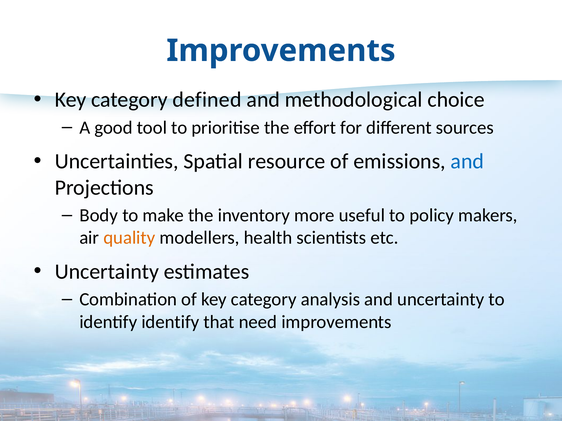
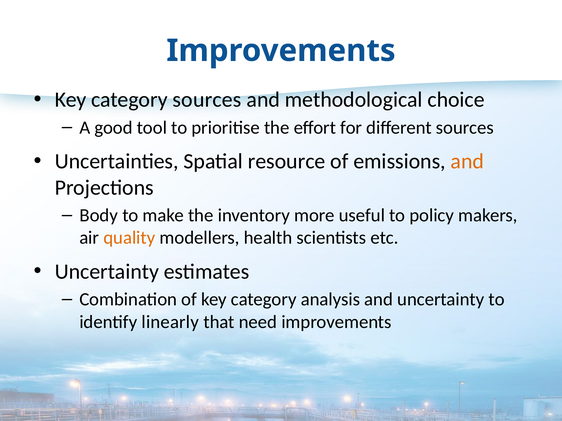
category defined: defined -> sources (207, 100)
and colour: blue -> orange (467, 162)
identify identify: identify -> linearly (170, 322)
